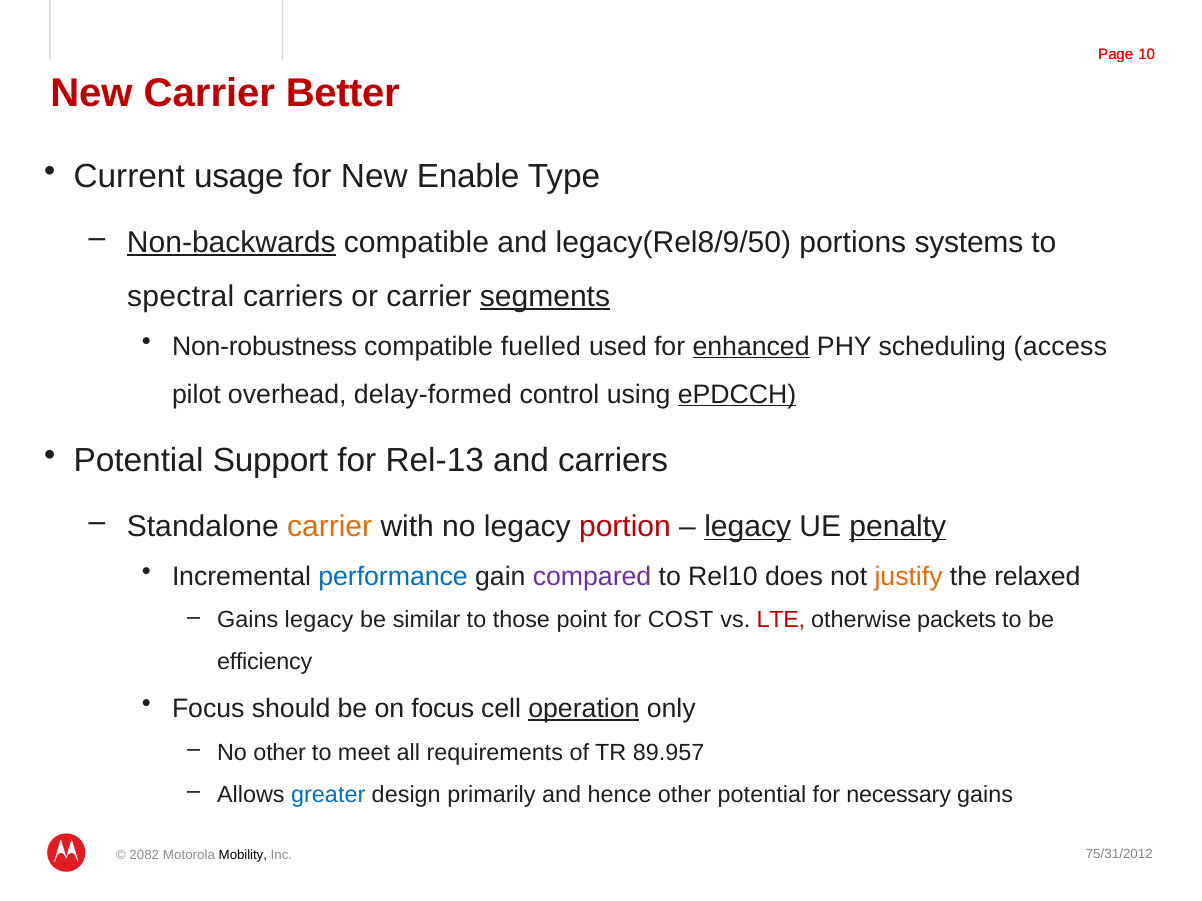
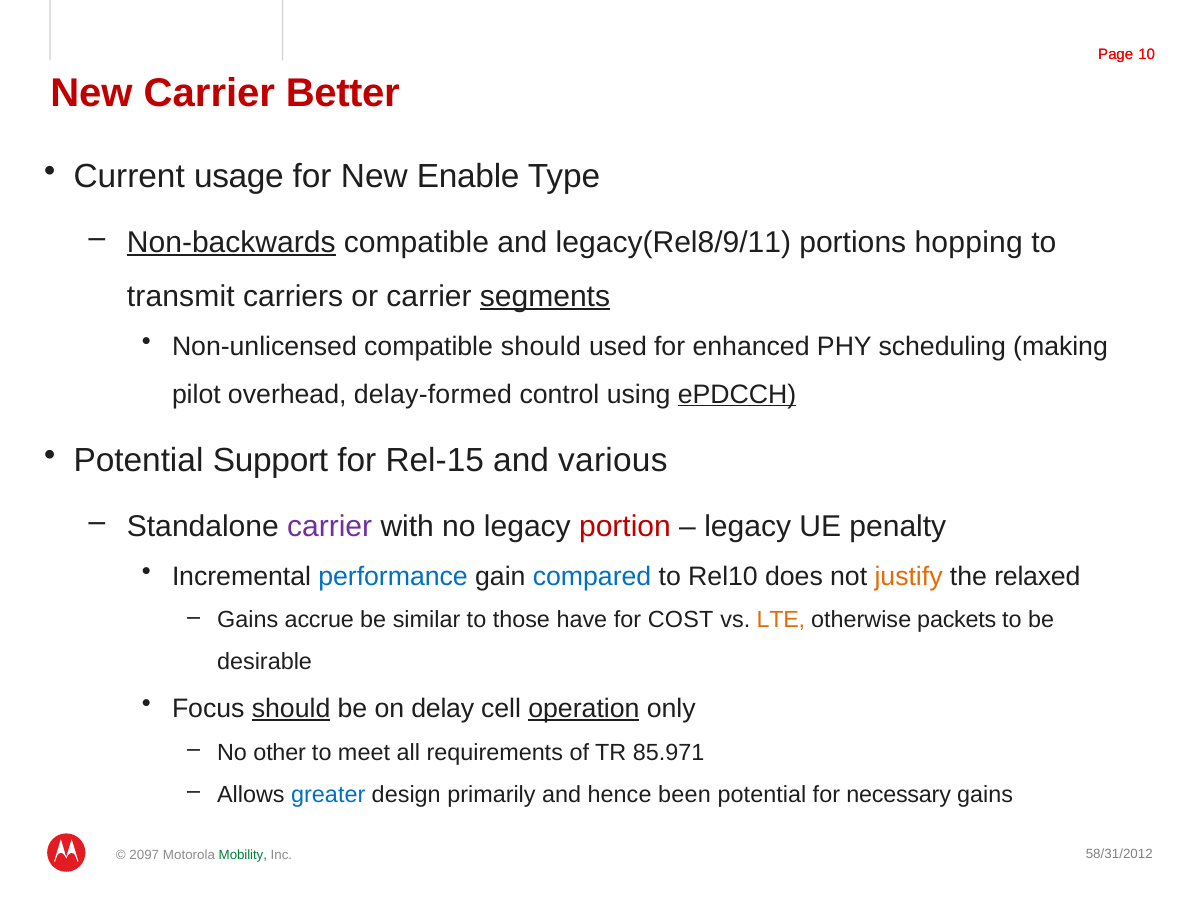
legacy(Rel8/9/50: legacy(Rel8/9/50 -> legacy(Rel8/9/11 (673, 243)
systems: systems -> hopping (969, 243)
spectral: spectral -> transmit (181, 297)
Non-robustness: Non-robustness -> Non-unlicensed (264, 346)
compatible fuelled: fuelled -> should (541, 346)
enhanced underline: present -> none (751, 346)
access: access -> making (1061, 346)
Rel-13: Rel-13 -> Rel-15 (435, 461)
and carriers: carriers -> various (613, 461)
carrier colour: orange -> purple (330, 527)
legacy underline: present -> none (748, 527)
penalty underline: present -> none (898, 527)
compared colour: purple -> blue (592, 577)
Gains legacy: legacy -> accrue (319, 621)
point: point -> have (582, 621)
LTE colour: red -> orange (781, 621)
efficiency: efficiency -> desirable (265, 663)
should underline: none -> present (291, 709)
on focus: focus -> delay (443, 709)
89.957: 89.957 -> 85.971 (669, 753)
hence other: other -> been (684, 795)
75/31/2012: 75/31/2012 -> 58/31/2012 (1119, 854)
2082: 2082 -> 2097 (144, 855)
Mobility colour: black -> green (243, 855)
